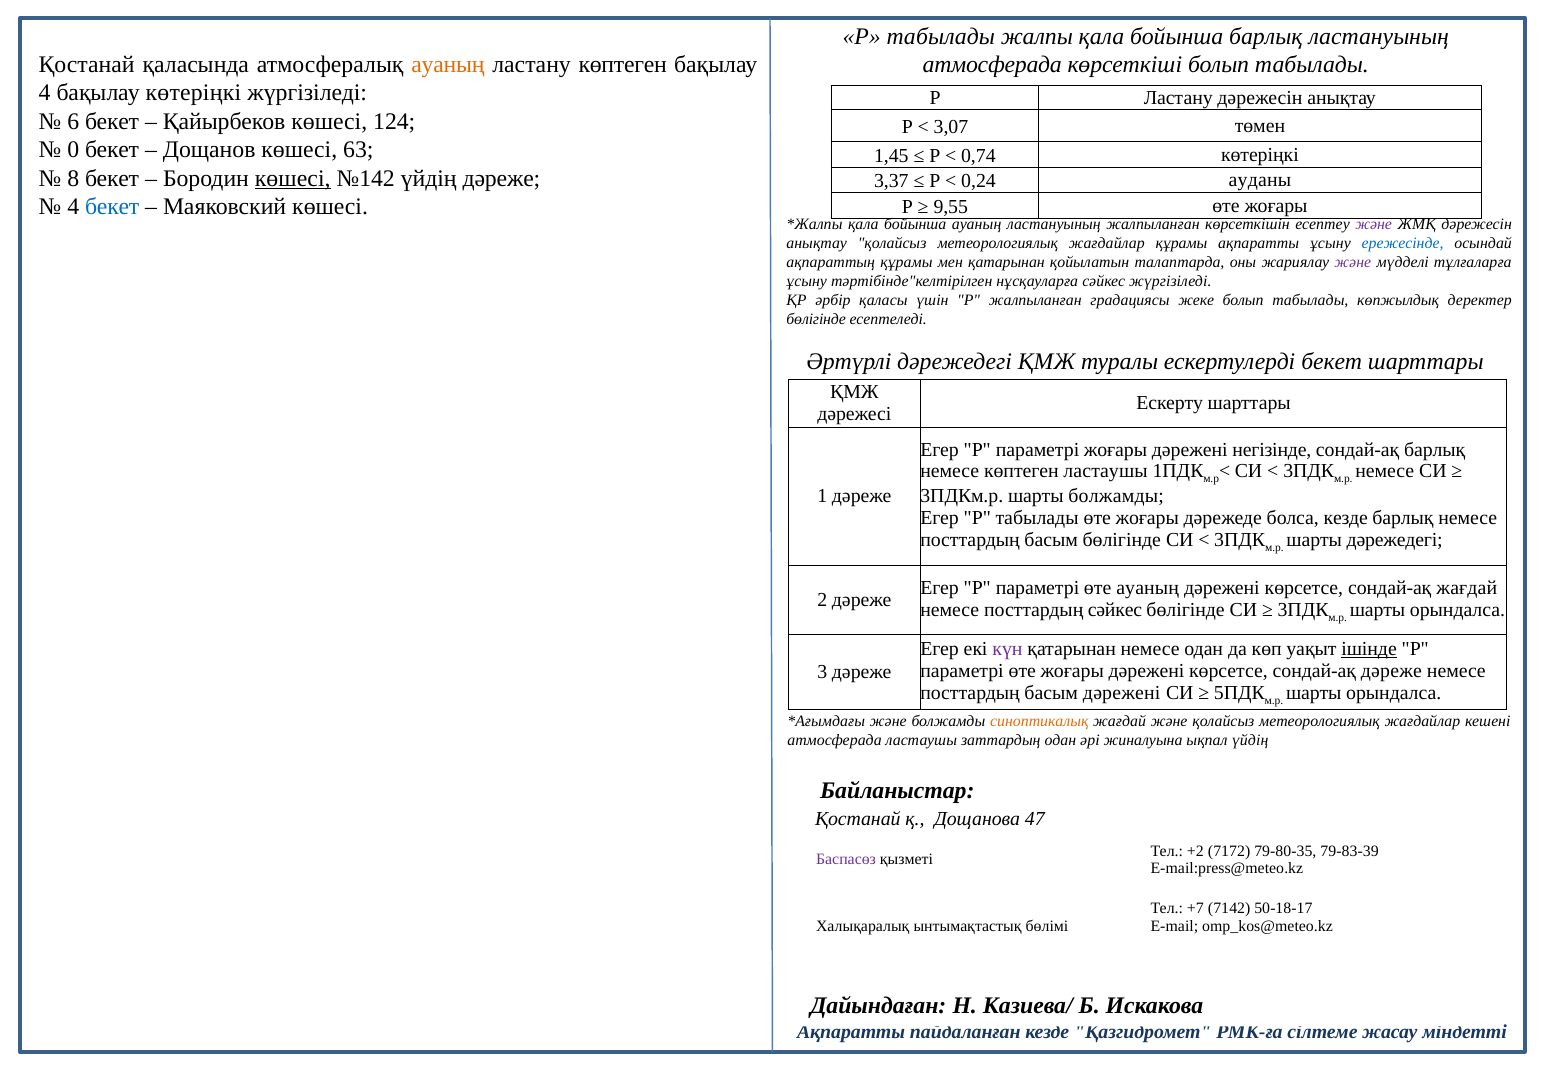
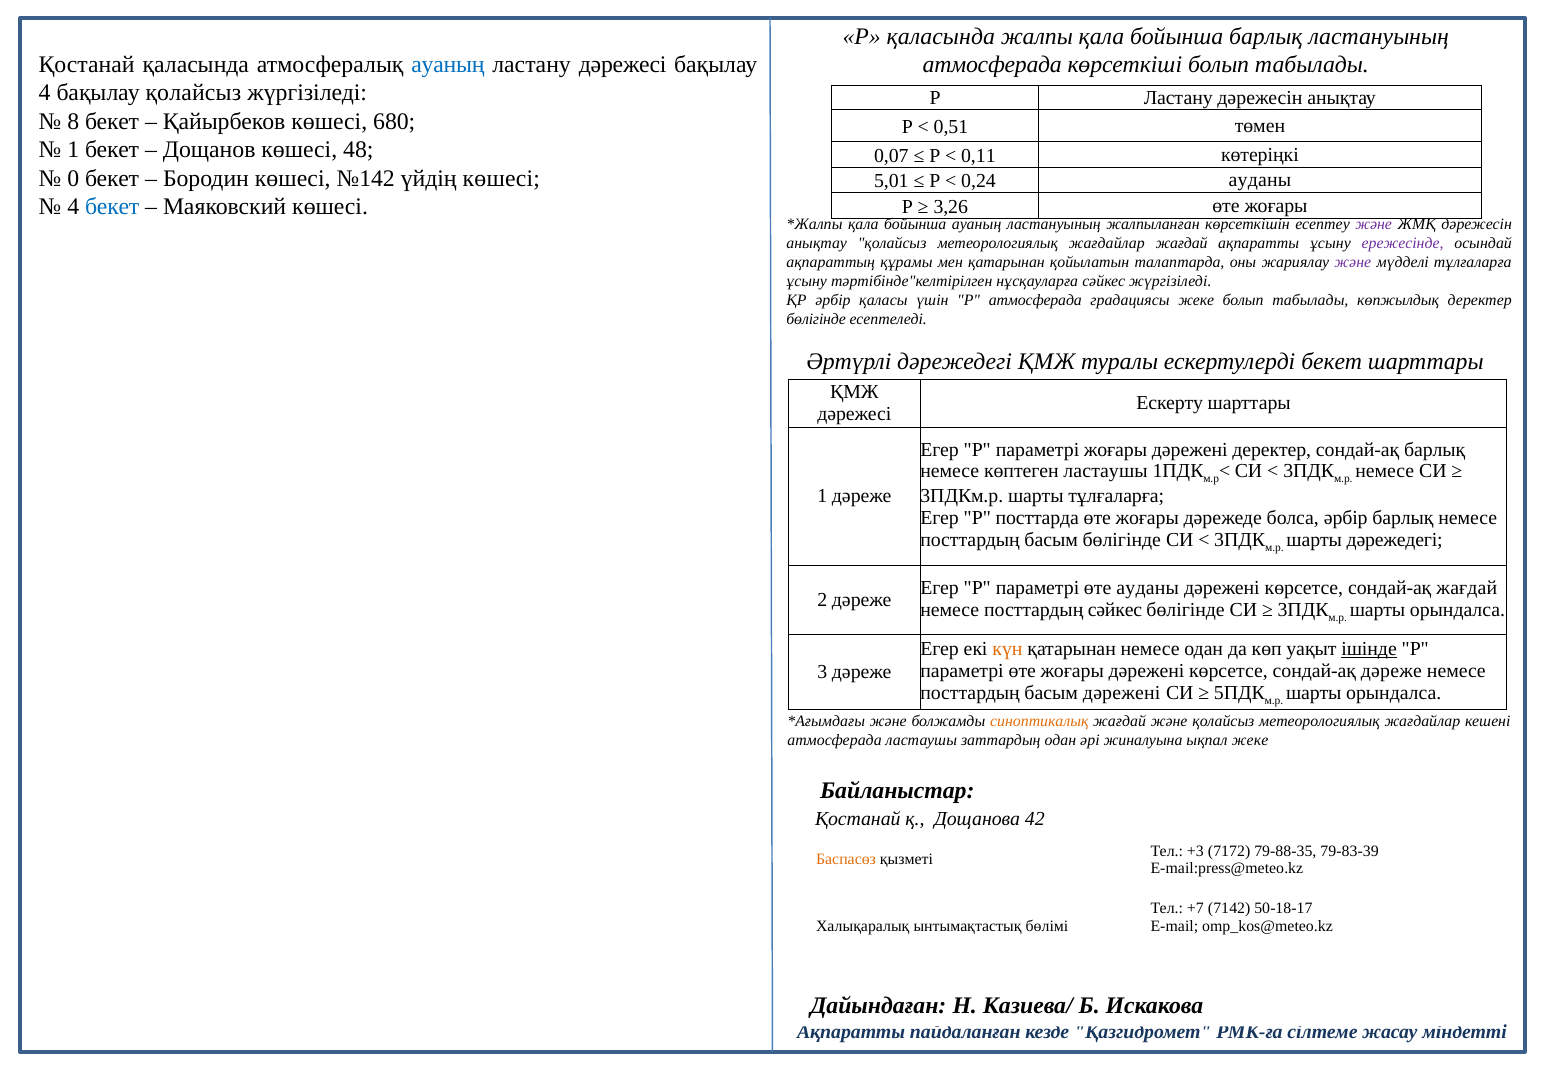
Р табылады: табылады -> қаласында (941, 36)
ауаның colour: orange -> blue (448, 64)
ластану көптеген: көптеген -> дәрежесі (623, 64)
бақылау көтеріңкі: көтеріңкі -> қолайсыз (193, 93)
6: 6 -> 8 (73, 121)
124: 124 -> 680 (394, 121)
3,07: 3,07 -> 0,51 (951, 126)
0: 0 -> 1 (73, 150)
63: 63 -> 48 (358, 150)
1,45: 1,45 -> 0,07 (891, 155)
0,74: 0,74 -> 0,11 (978, 155)
8: 8 -> 0 (73, 178)
көшесі underline: present -> none (293, 178)
үйдің дәреже: дәреже -> көшесі (501, 178)
3,37: 3,37 -> 5,01 (891, 181)
9,55: 9,55 -> 3,26 (951, 206)
жағдайлар құрамы: құрамы -> жағдай (1182, 244)
ережесінде colour: blue -> purple (1403, 244)
Р жалпыланған: жалпыланған -> атмосферада (1035, 301)
дәрежені негізінде: негізінде -> деректер (1272, 449)
шарты болжамды: болжамды -> тұлғаларға (1116, 496)
P табылады: табылады -> посттарда (1037, 518)
болса кезде: кезде -> әрбір (1346, 518)
өте ауаның: ауаның -> ауданы (1148, 588)
күн colour: purple -> orange (1008, 649)
ықпал үйдің: үйдің -> жеке (1250, 740)
47: 47 -> 42 (1035, 819)
+2: +2 -> +3 (1195, 851)
79-80-35: 79-80-35 -> 79-88-35 (1285, 851)
Баспасөз colour: purple -> orange (846, 859)
